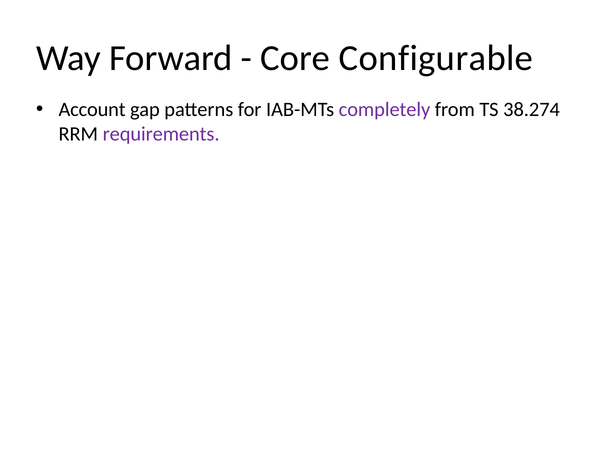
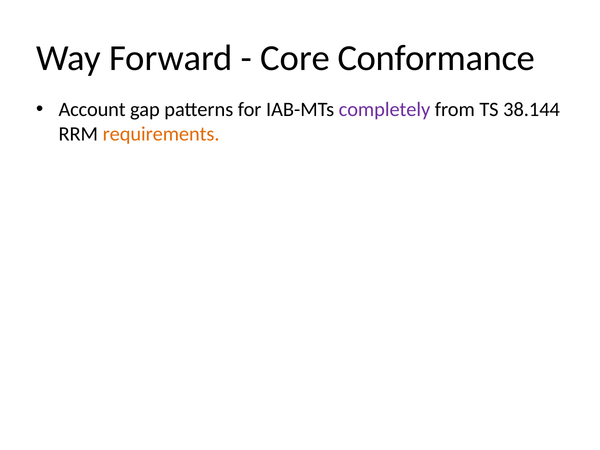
Configurable: Configurable -> Conformance (436, 58)
38.274: 38.274 -> 38.144 (532, 110)
requirements colour: purple -> orange (161, 134)
